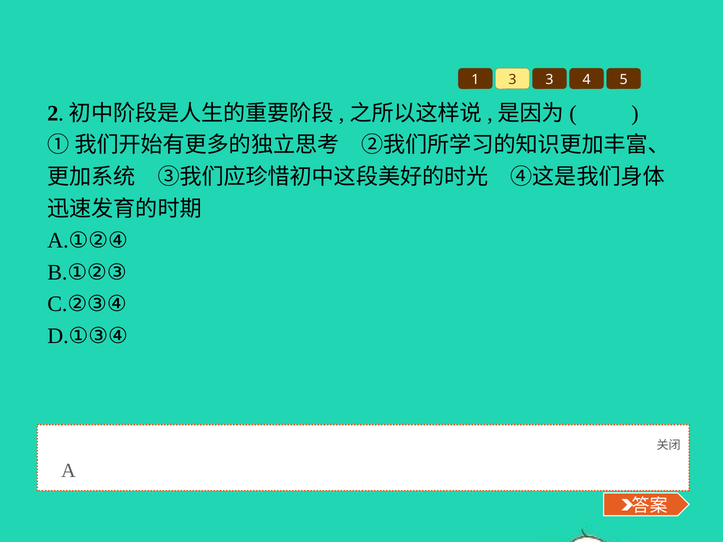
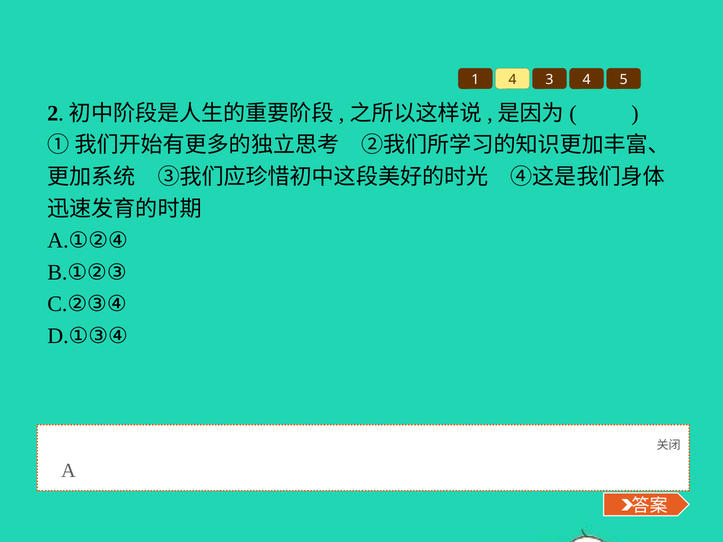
1 3: 3 -> 4 (512, 80)
